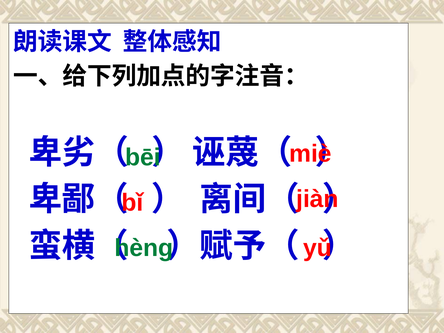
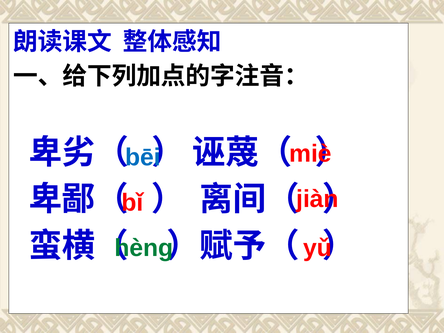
bēi colour: green -> blue (143, 157)
